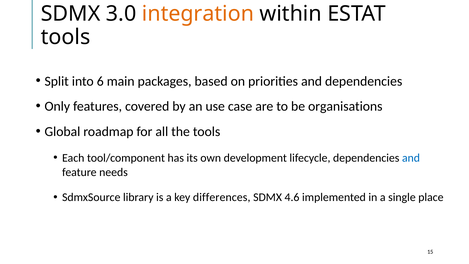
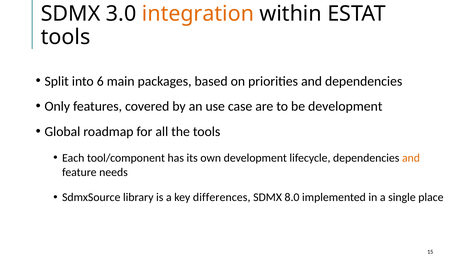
be organisations: organisations -> development (345, 106)
and colour: blue -> orange (411, 158)
4.6: 4.6 -> 8.0 (292, 197)
